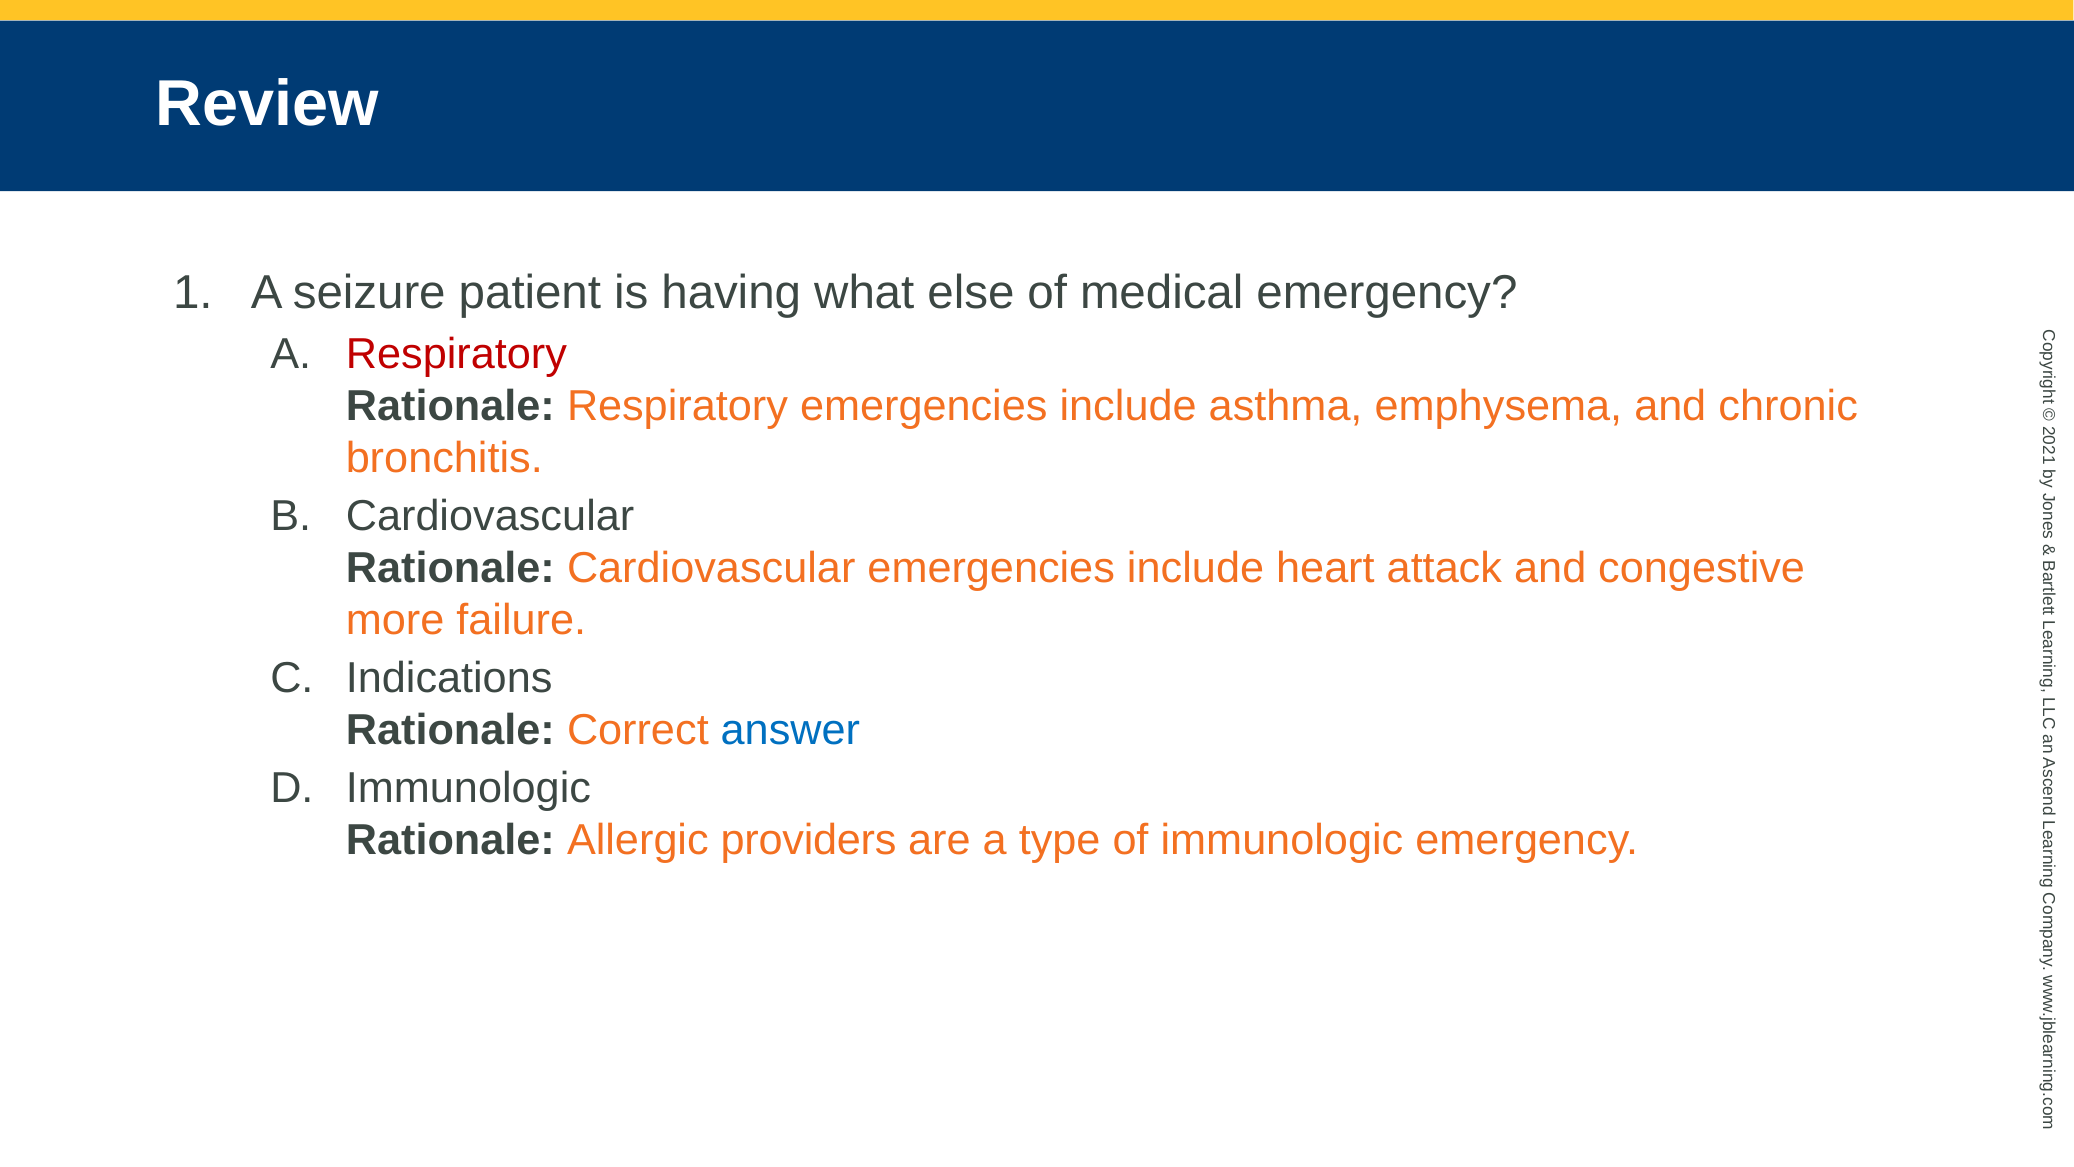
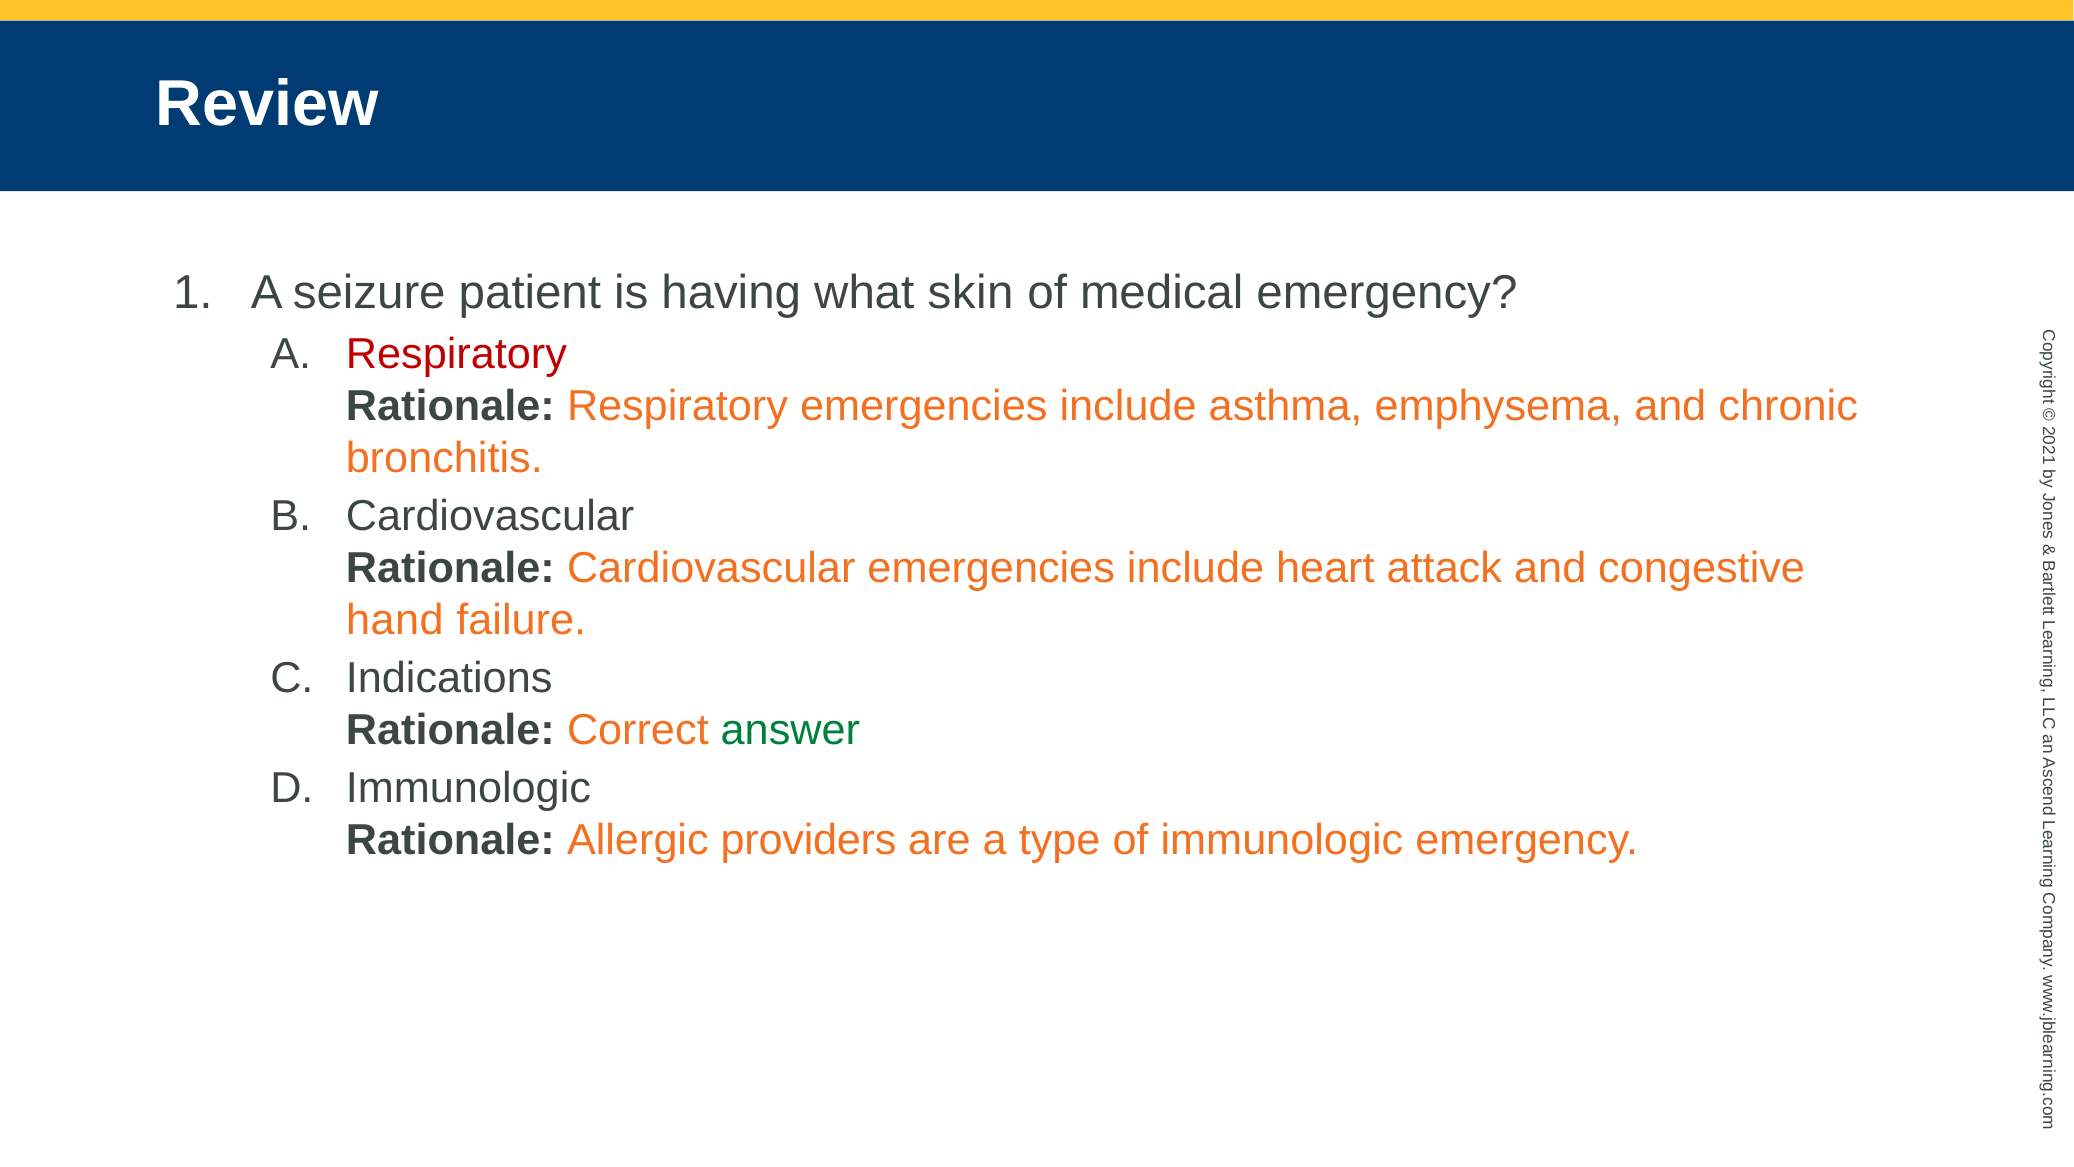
else: else -> skin (971, 293)
more: more -> hand (395, 620)
answer colour: blue -> green (790, 730)
